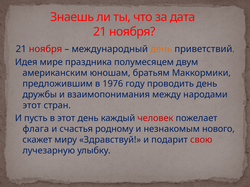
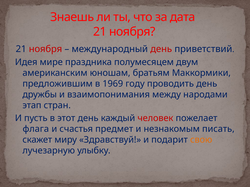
день colour: orange -> red (161, 49)
1976: 1976 -> 1969 (113, 84)
этот: этот -> этап (32, 106)
родному: родному -> предмет (114, 129)
нового: нового -> писать (218, 129)
свою colour: red -> orange (201, 140)
